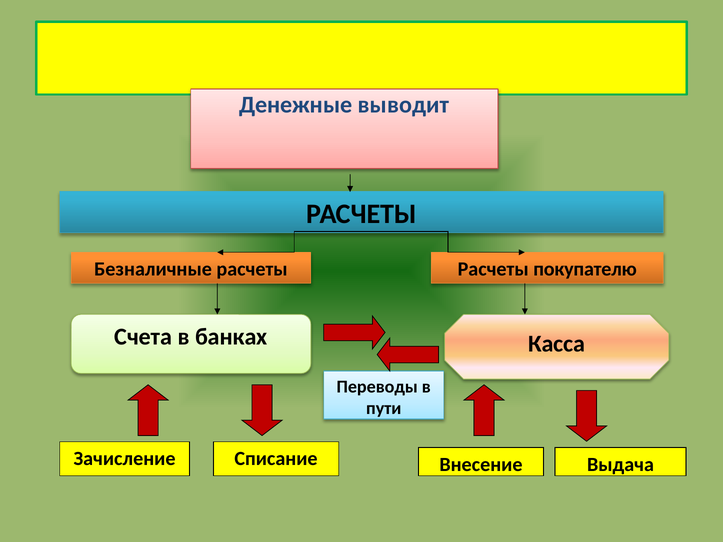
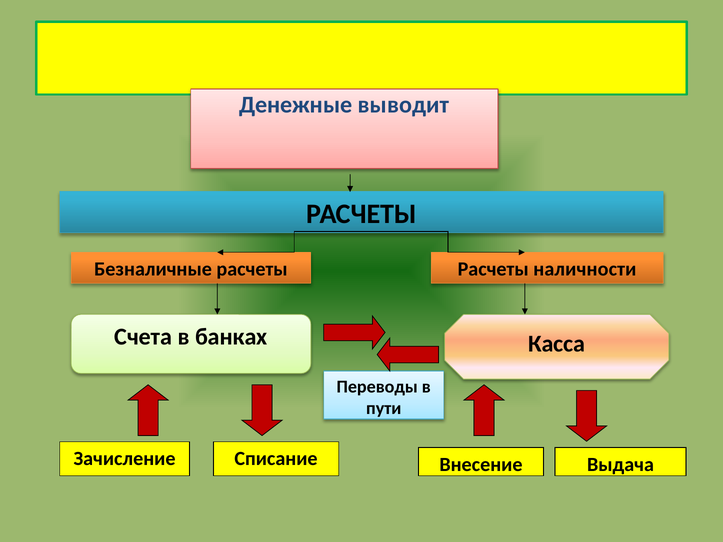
покупателю: покупателю -> наличности (585, 269)
